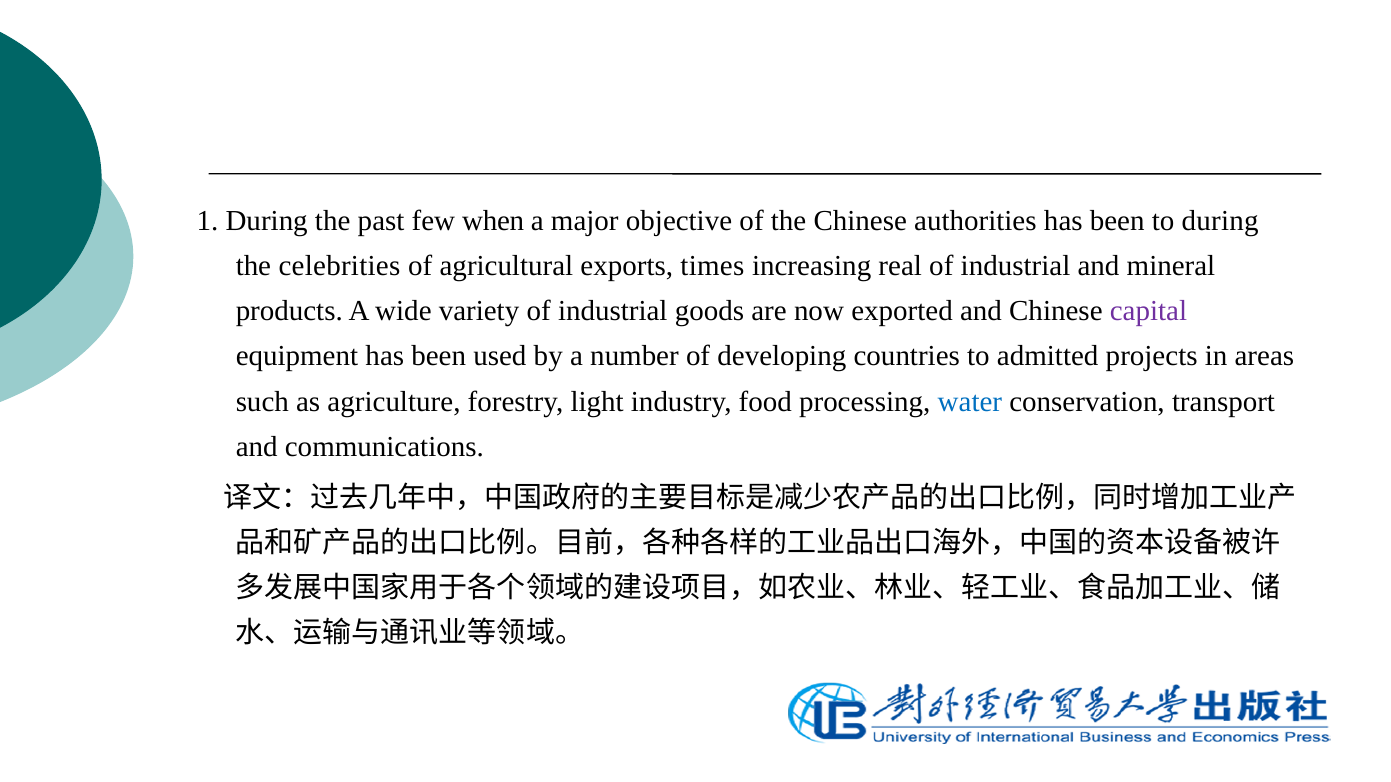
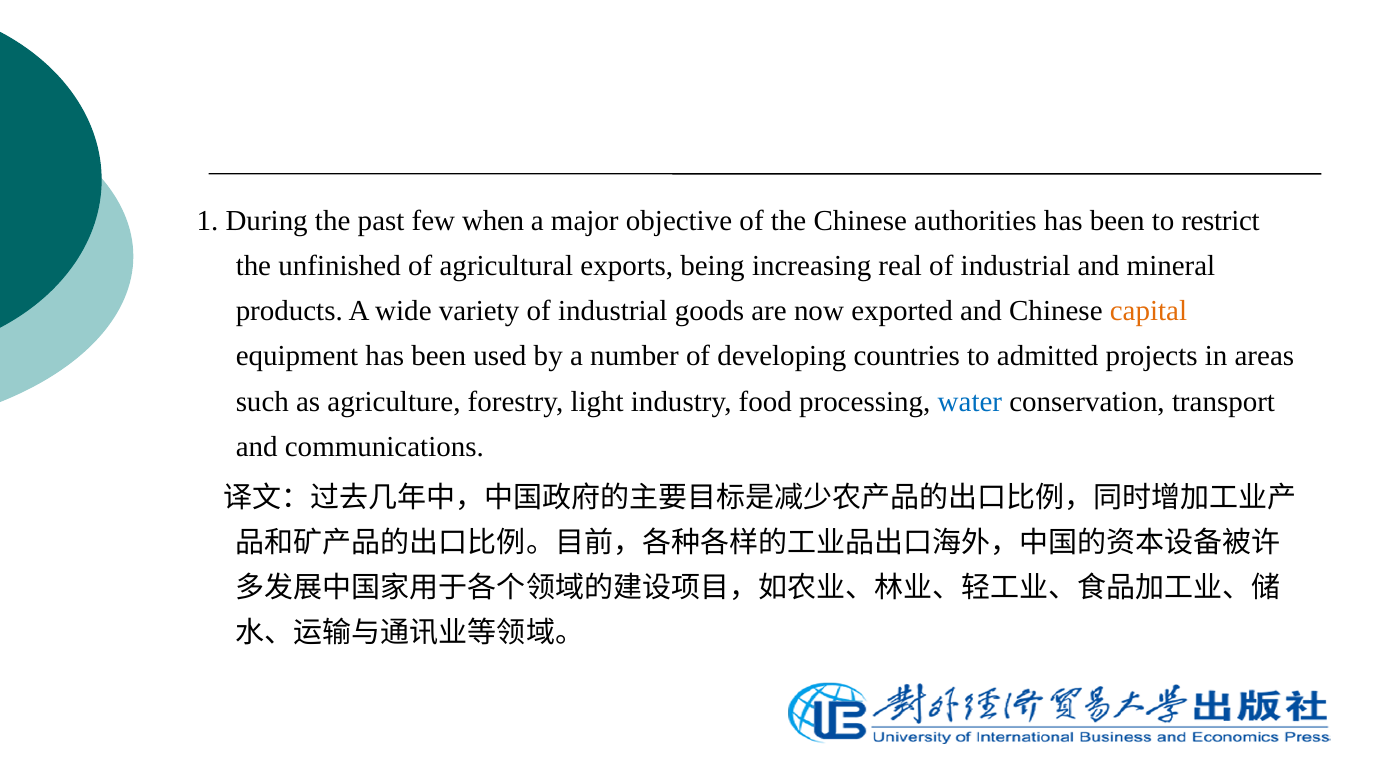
to during: during -> restrict (1220, 221)
celebrities: celebrities -> unfinished (340, 266)
times: times -> being (713, 266)
capital colour: purple -> orange (1148, 311)
